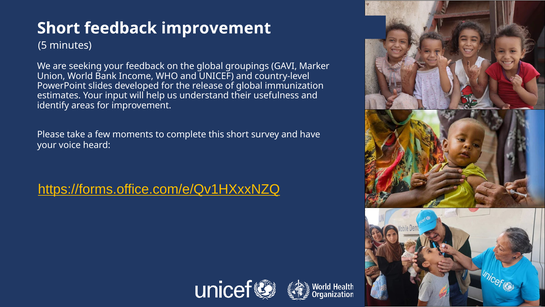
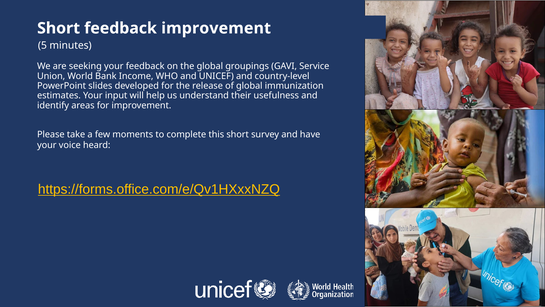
Marker: Marker -> Service (314, 66)
